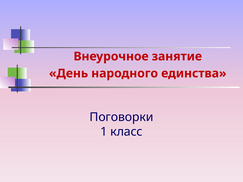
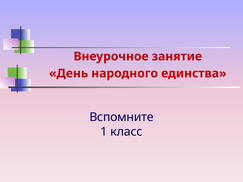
Поговорки: Поговорки -> Вспомните (121, 117)
